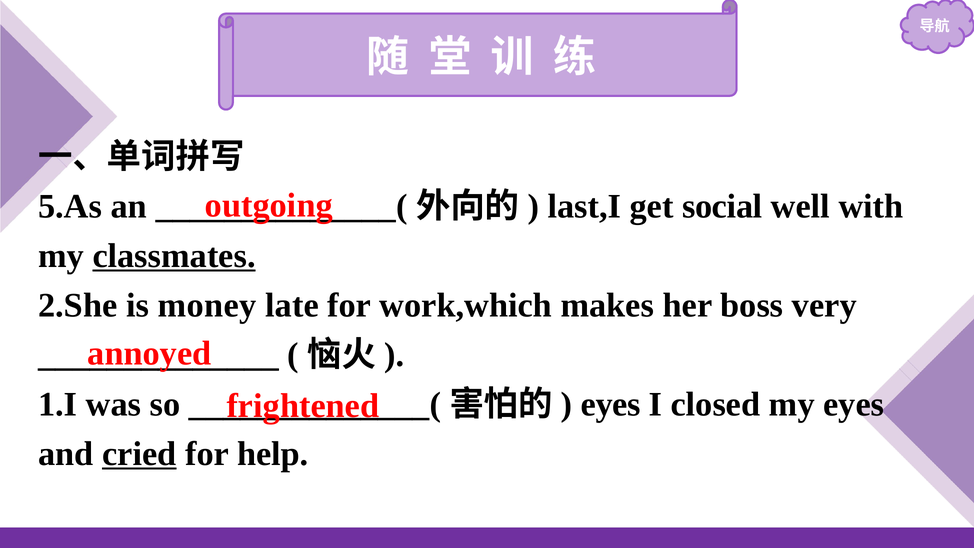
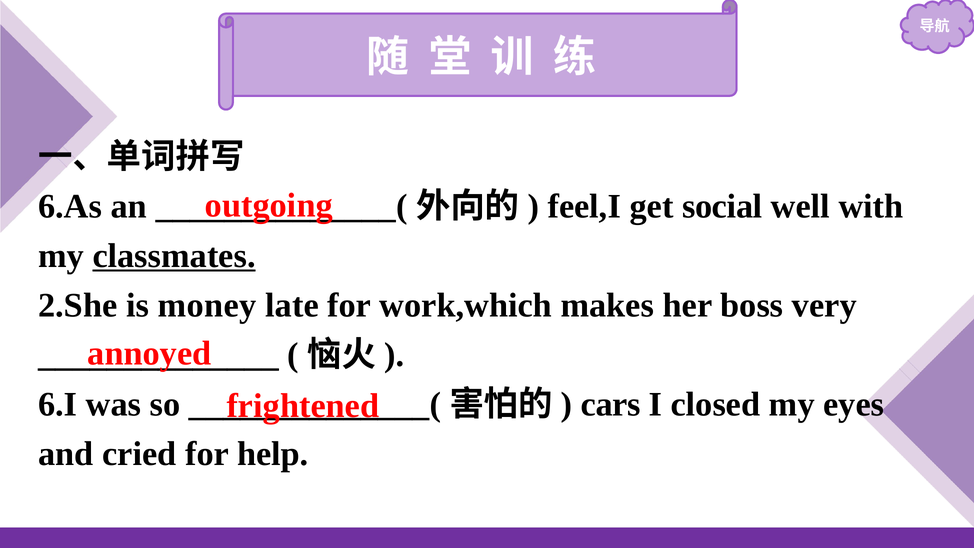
5.As: 5.As -> 6.As (70, 206)
last,I: last,I -> feel,I (584, 206)
1.I: 1.I -> 6.I (58, 404)
eyes: eyes -> cars (611, 404)
cried underline: present -> none (139, 454)
